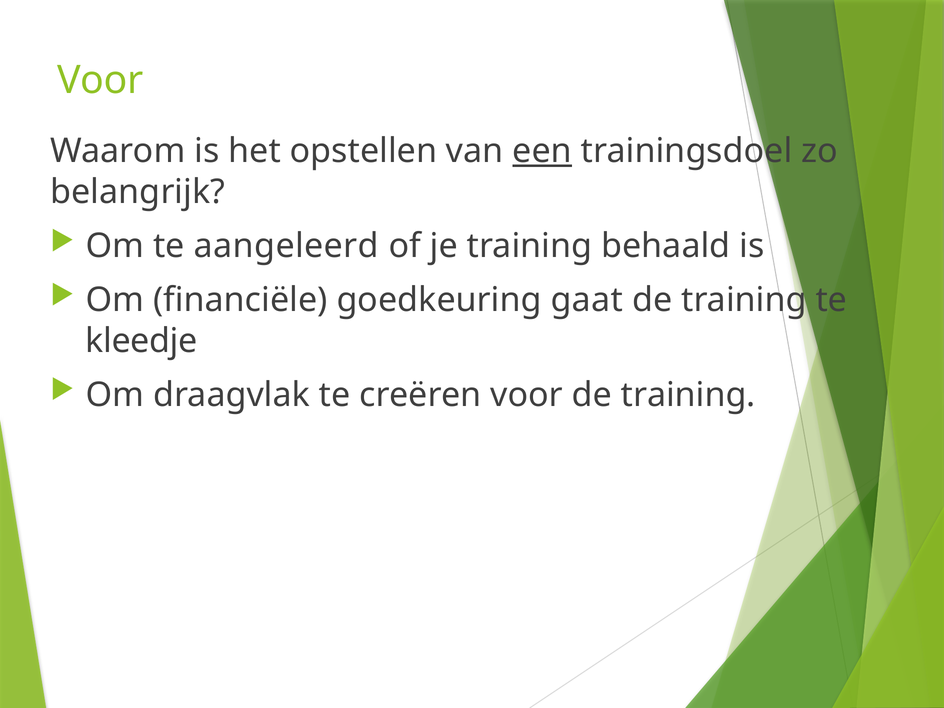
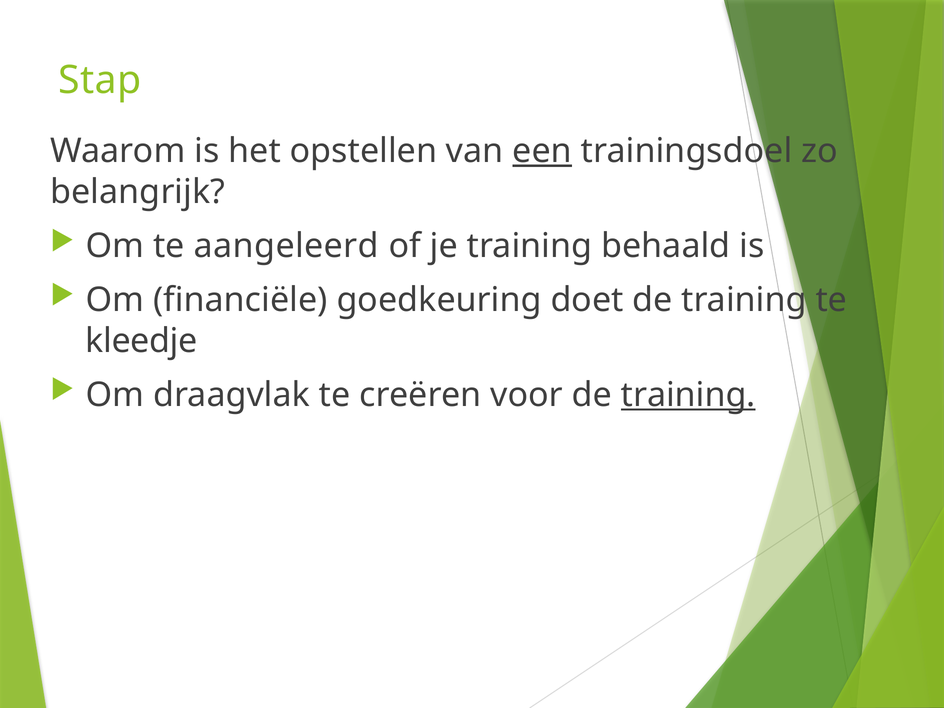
Voor: Voor -> Stap (100, 80)
gaat: gaat -> doet (587, 300)
training underline: none -> present (688, 395)
